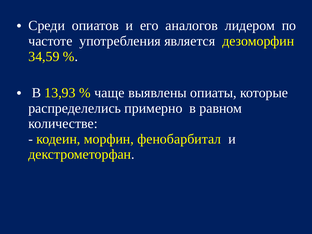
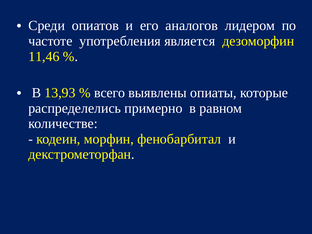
34,59: 34,59 -> 11,46 (44, 56)
чаще: чаще -> всего (110, 93)
